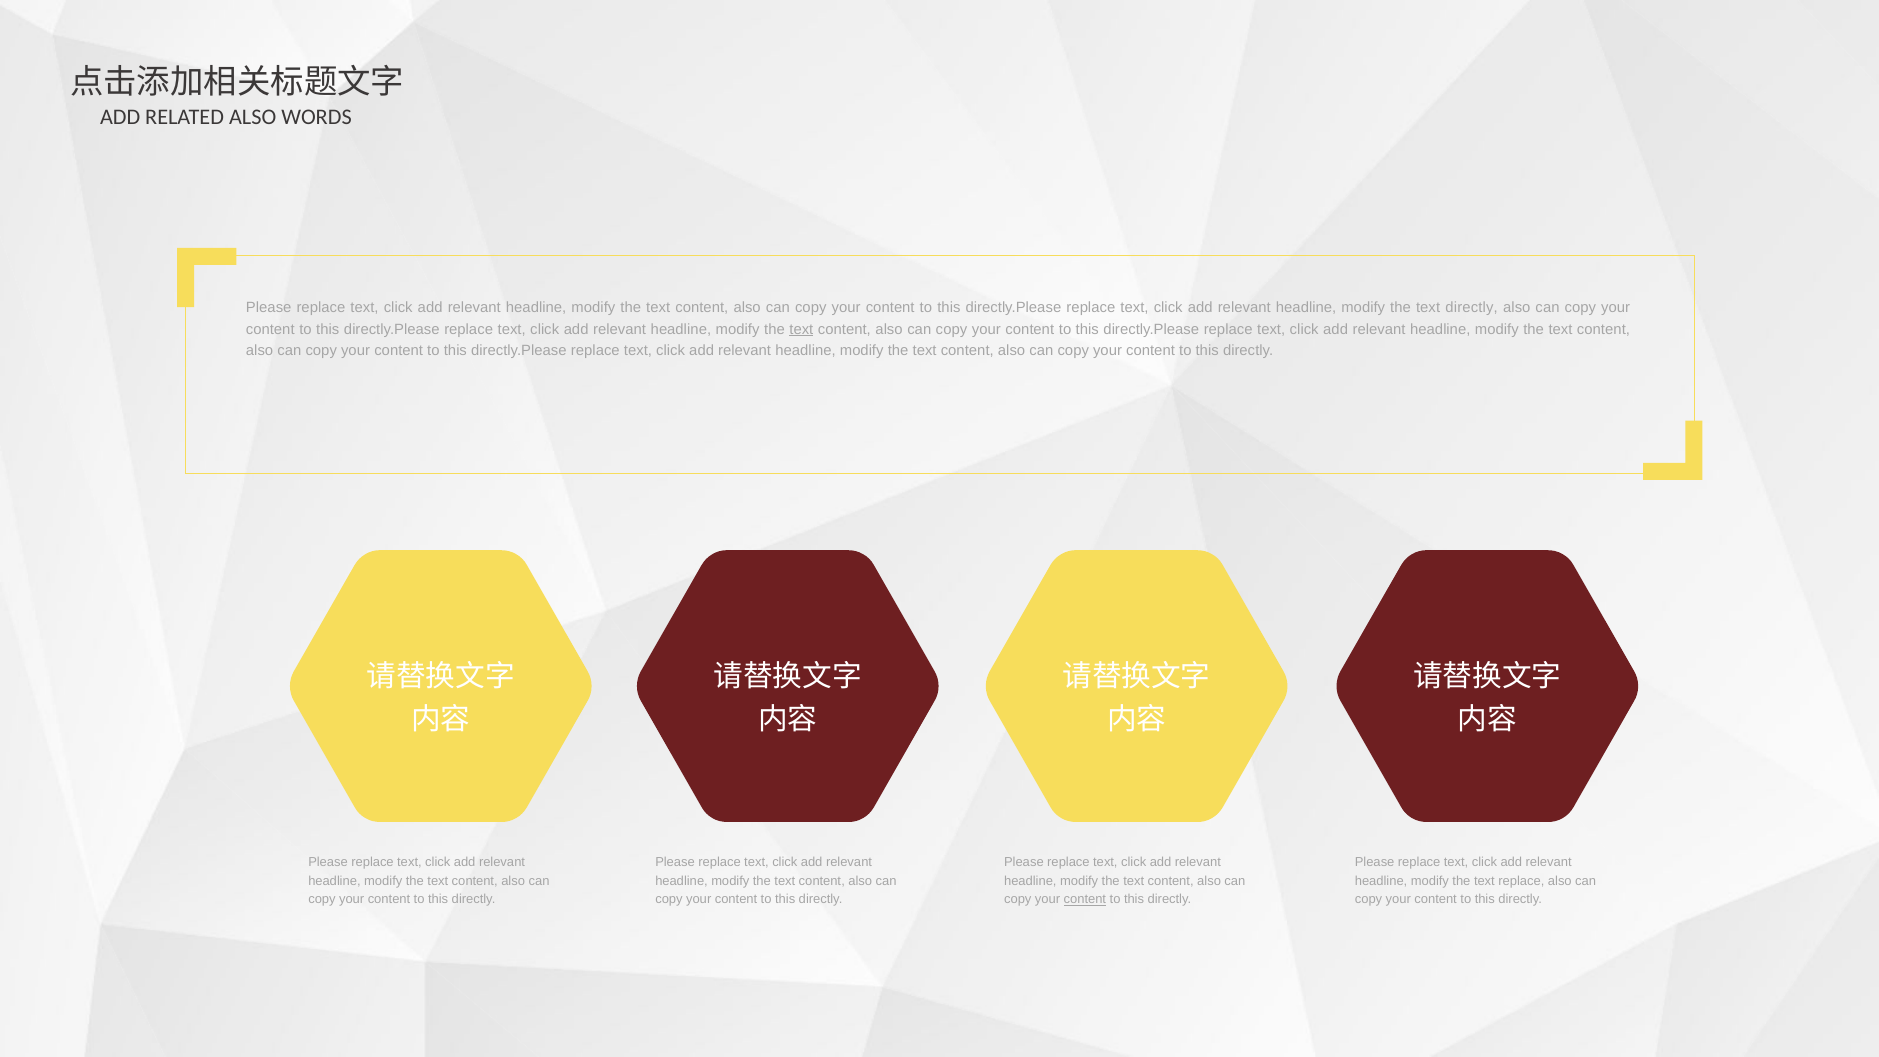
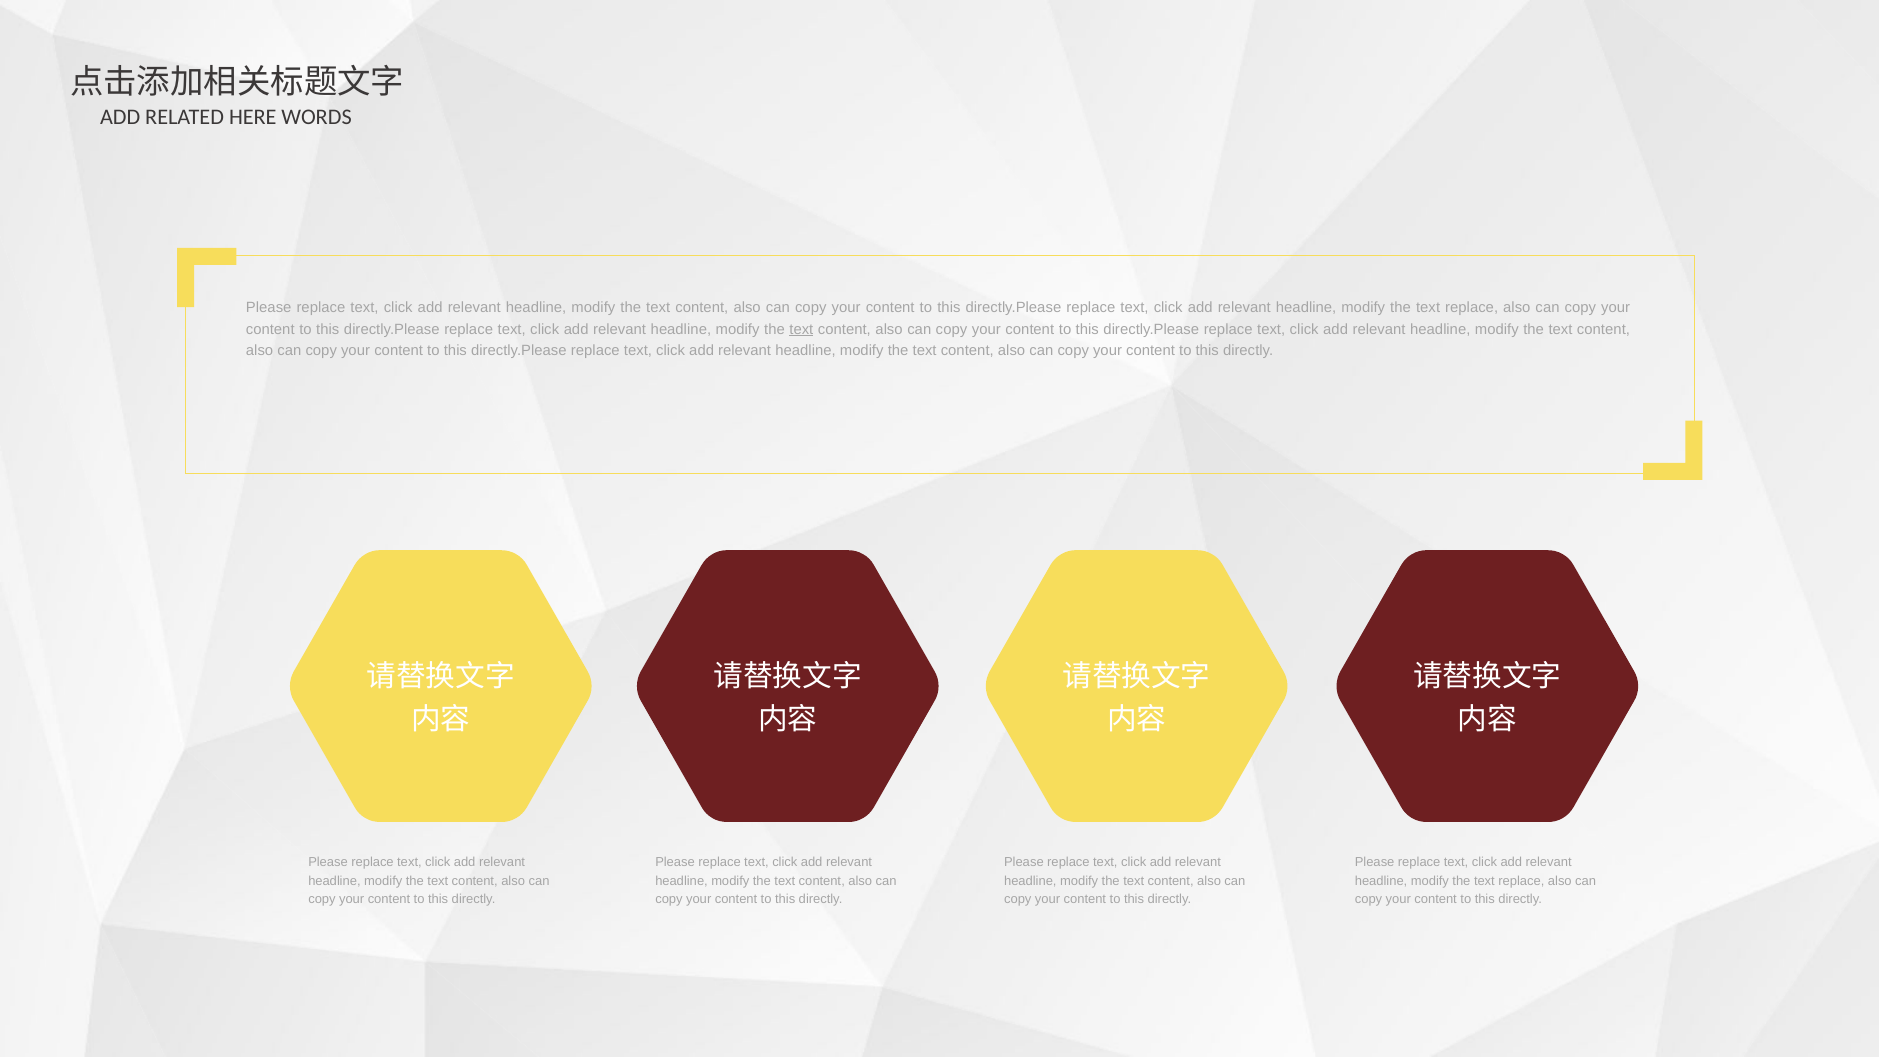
RELATED ALSO: ALSO -> HERE (253, 118)
directly: directly -> replace (1472, 308)
content underline: present -> none (1085, 899)
